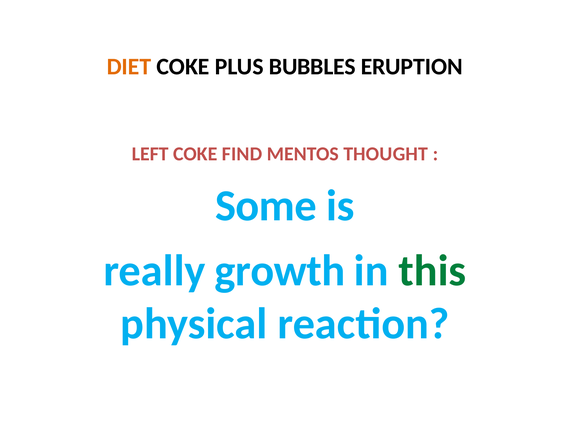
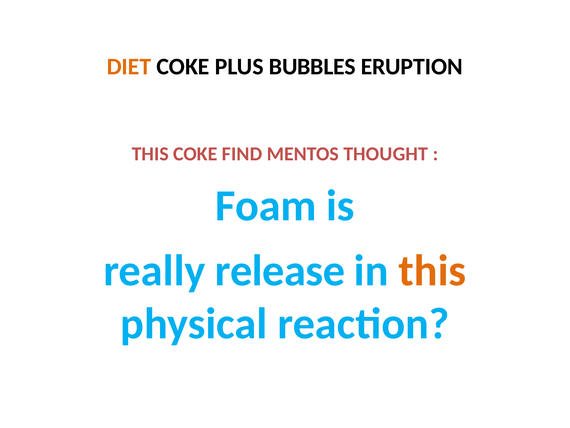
LEFT: LEFT -> THIS (150, 154)
Some: Some -> Foam (266, 206)
growth: growth -> release (280, 270)
this colour: green -> orange (432, 270)
